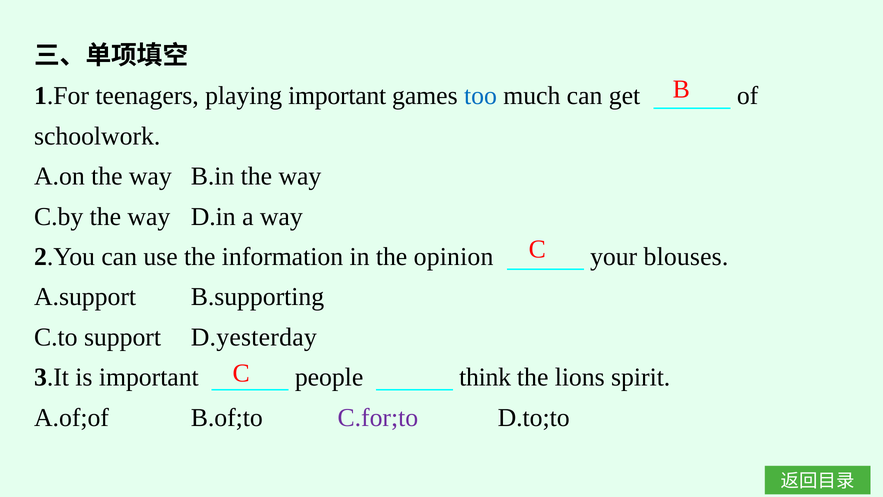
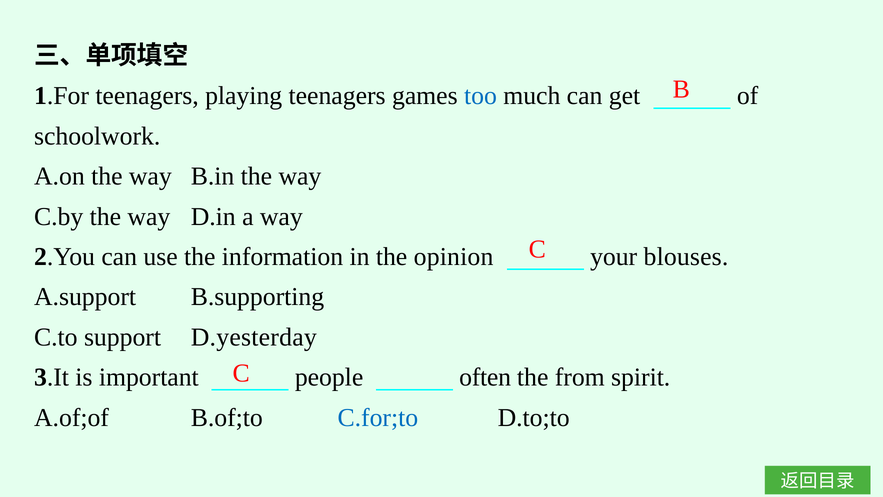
playing important: important -> teenagers (337, 96)
think: think -> often (485, 377)
lions: lions -> from (580, 377)
C.for;to colour: purple -> blue (378, 417)
